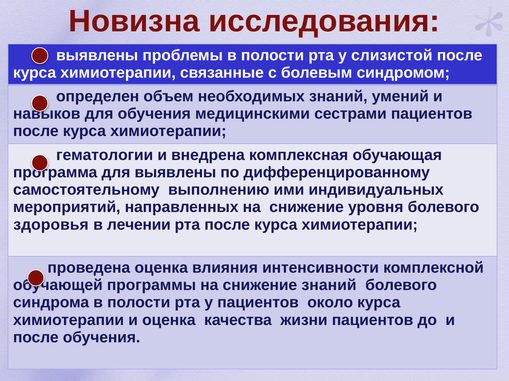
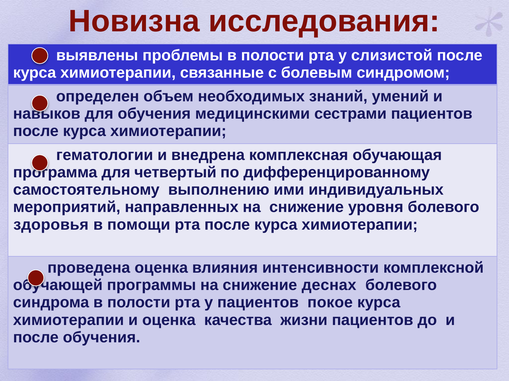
для выявлены: выявлены -> четвертый (175, 173)
лечении: лечении -> помощи (139, 225)
снижение знаний: знаний -> деснах (329, 286)
около: около -> покое (330, 303)
